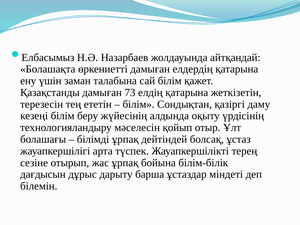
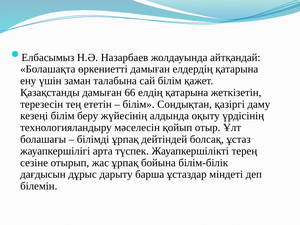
73: 73 -> 66 (130, 93)
